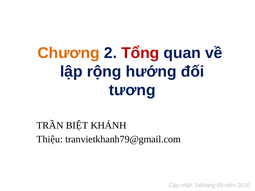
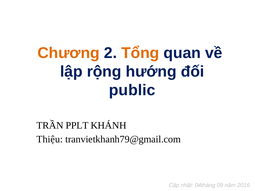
Tổng colour: red -> orange (140, 53)
tương: tương -> public (132, 90)
BIỆT: BIỆT -> PPLT (77, 126)
